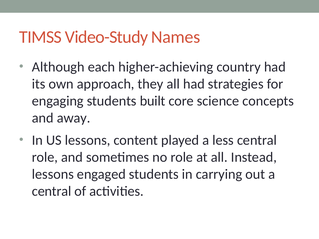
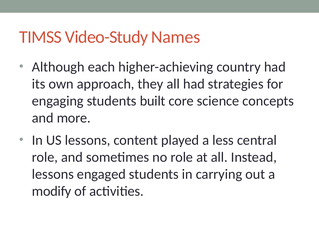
away: away -> more (74, 118)
central: central -> modify (52, 191)
